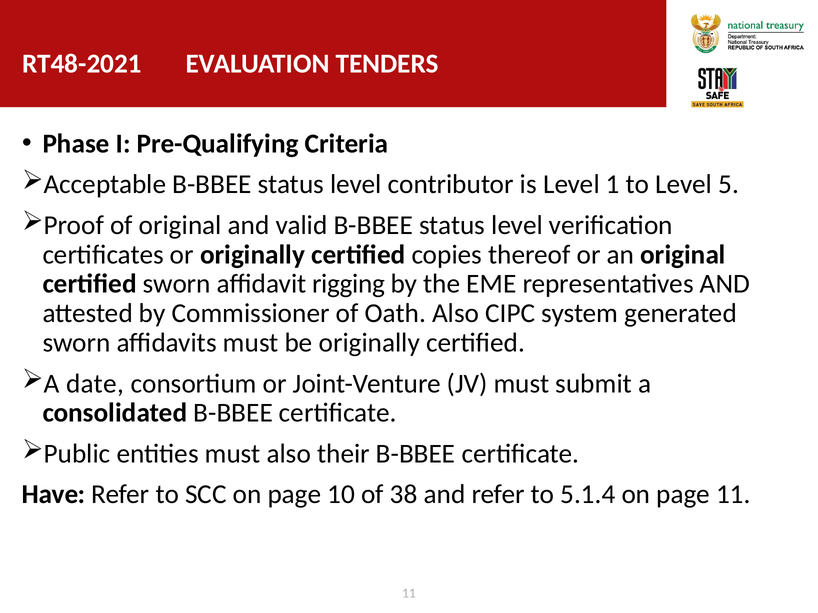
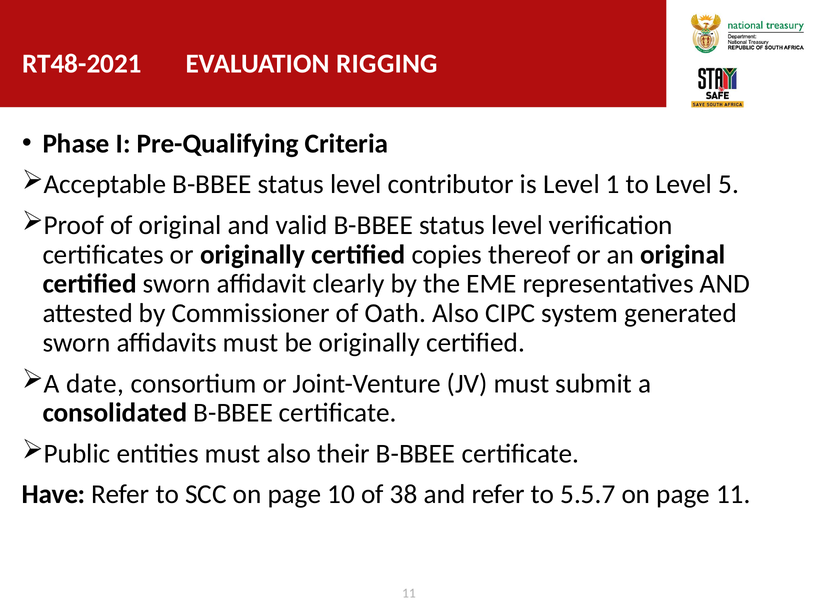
TENDERS: TENDERS -> RIGGING (387, 64)
rigging: rigging -> clearly (349, 284)
5.1.4: 5.1.4 -> 5.5.7 (588, 495)
